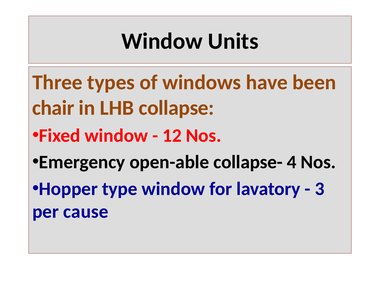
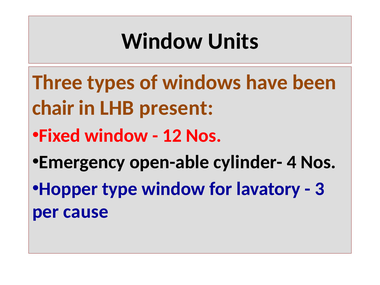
collapse: collapse -> present (176, 108)
collapse-: collapse- -> cylinder- (248, 162)
